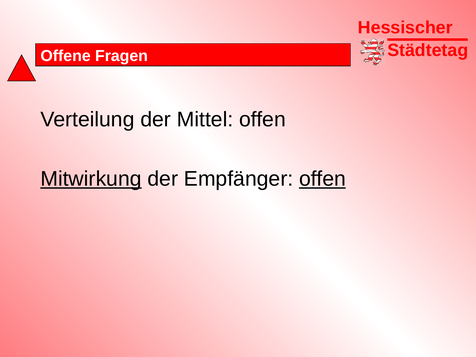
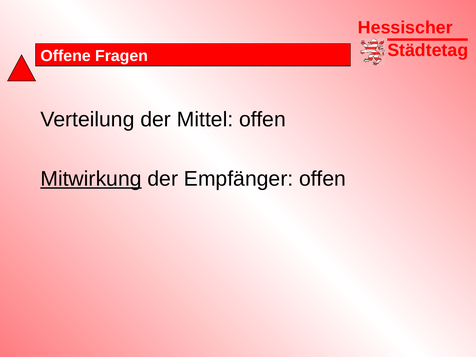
offen underline: present -> none (323, 179)
